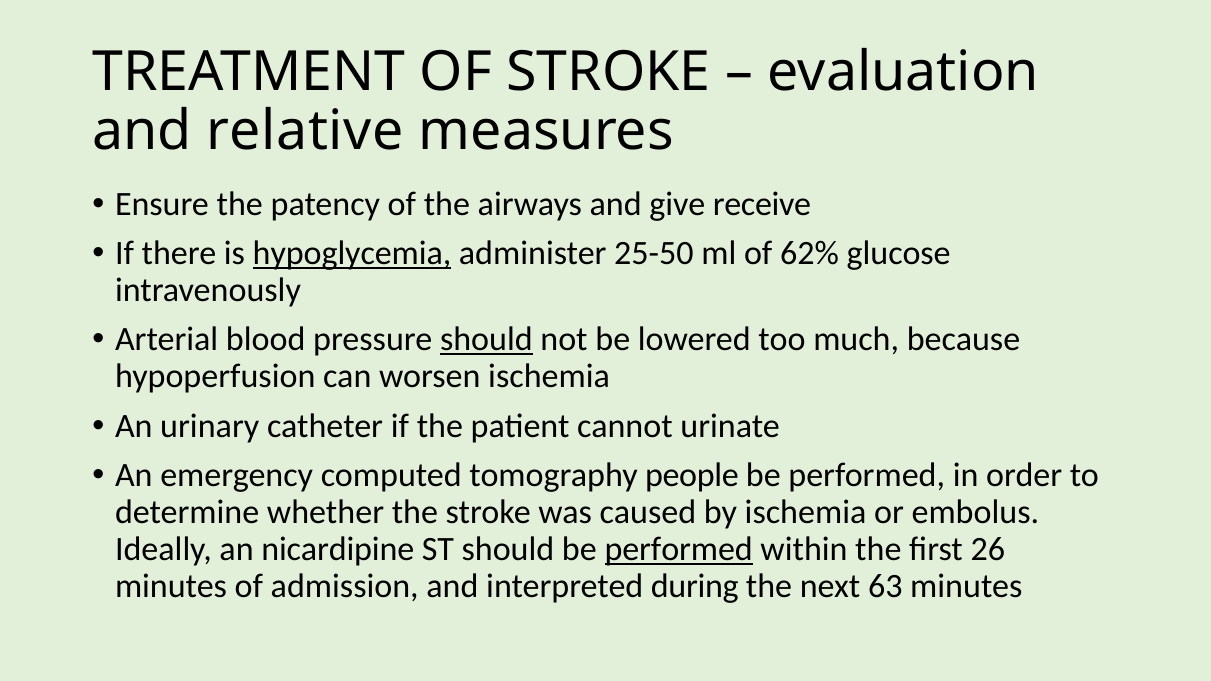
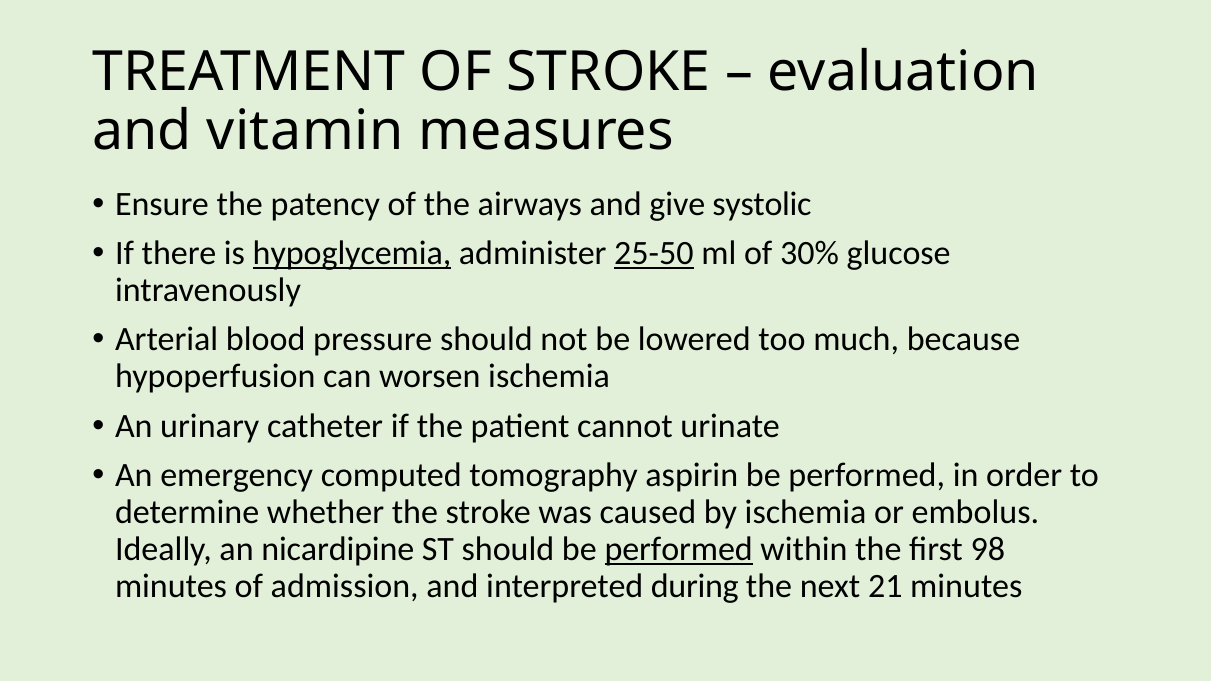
relative: relative -> vitamin (305, 132)
receive: receive -> systolic (762, 204)
25-50 underline: none -> present (654, 254)
62%: 62% -> 30% (810, 254)
should underline: present -> none (486, 340)
people: people -> aspirin (692, 476)
26: 26 -> 98 (988, 549)
63: 63 -> 21 (885, 586)
